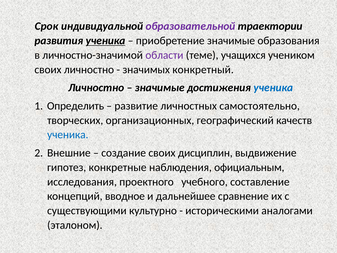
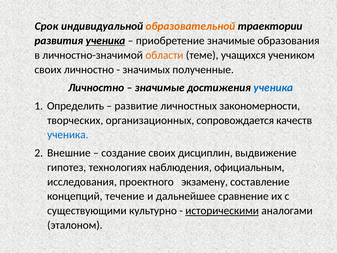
образовательной colour: purple -> orange (190, 26)
области colour: purple -> orange (164, 55)
конкретный: конкретный -> полученные (203, 69)
самостоятельно: самостоятельно -> закономерности (260, 106)
географический: географический -> сопровождается (235, 120)
конкретные: конкретные -> технологиях (118, 167)
учебного: учебного -> экзамену (205, 182)
вводное: вводное -> течение (125, 196)
историческими underline: none -> present (222, 210)
